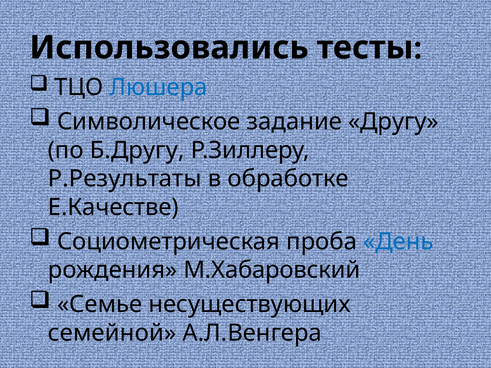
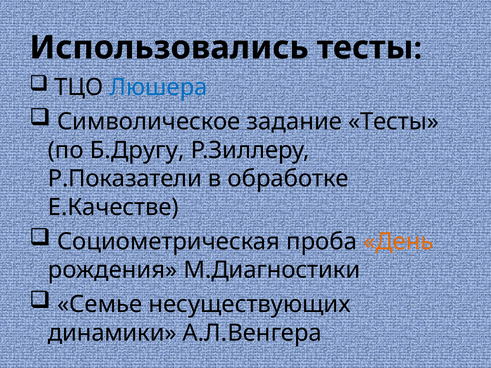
задание Другу: Другу -> Тесты (394, 122)
Р.Результаты: Р.Результаты -> Р.Показатели (125, 179)
День colour: blue -> orange (398, 242)
М.Хабаровский: М.Хабаровский -> М.Диагностики (272, 270)
семейной: семейной -> динамики (112, 333)
